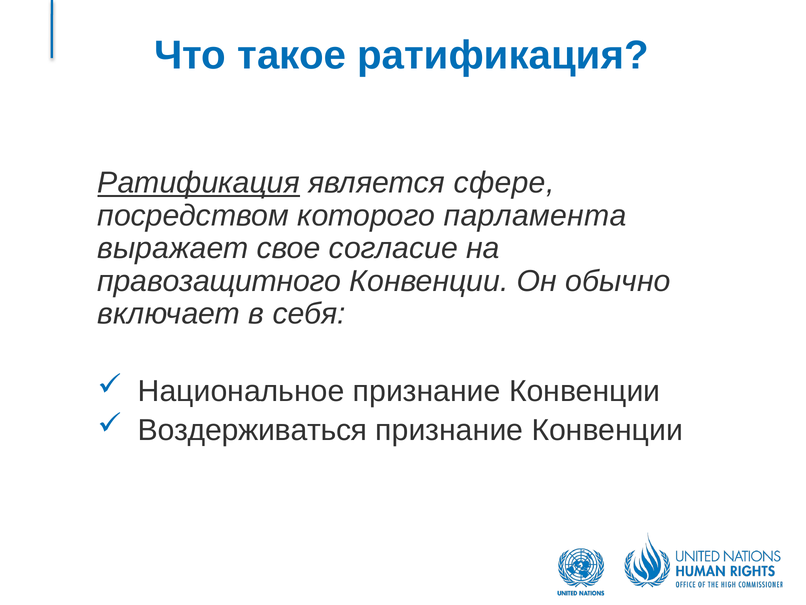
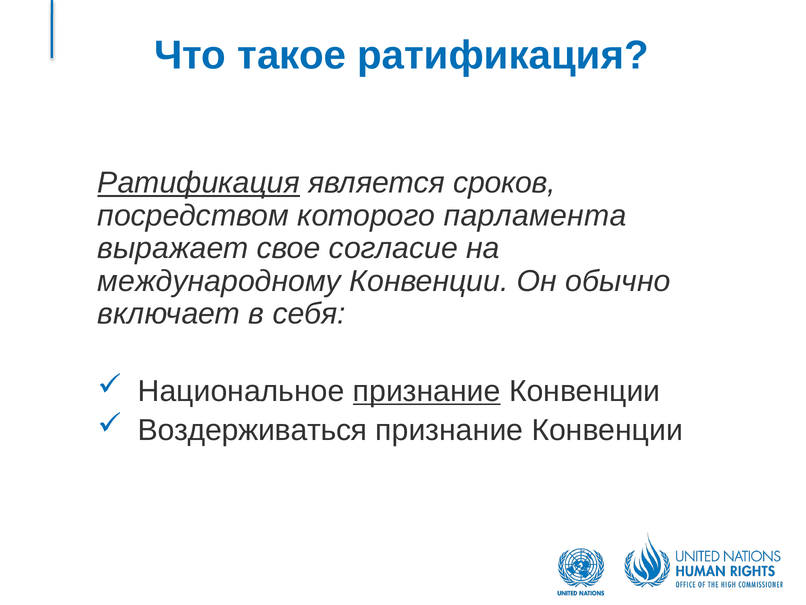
сфере: сфере -> сроков (504, 183)
правозащитного: правозащитного -> международному (219, 281)
признание underline: none -> present (427, 391)
